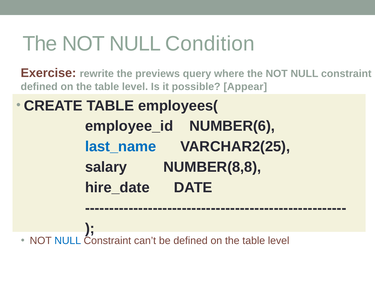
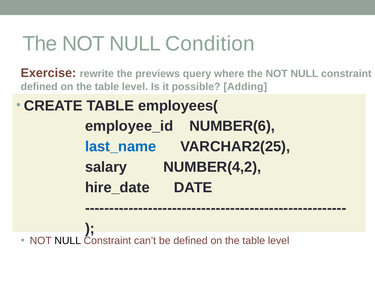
Appear: Appear -> Adding (245, 86)
NUMBER(8,8: NUMBER(8,8 -> NUMBER(4,2 (212, 167)
NULL colour: blue -> black (68, 240)
